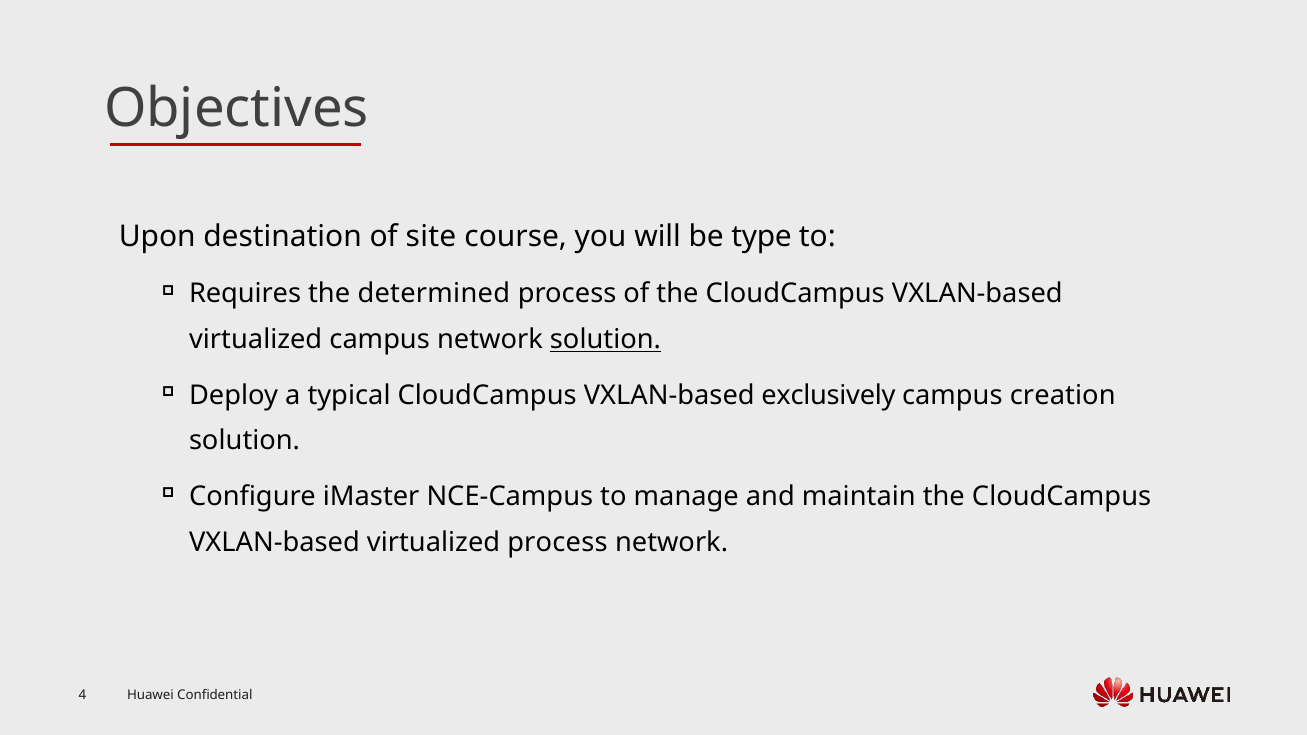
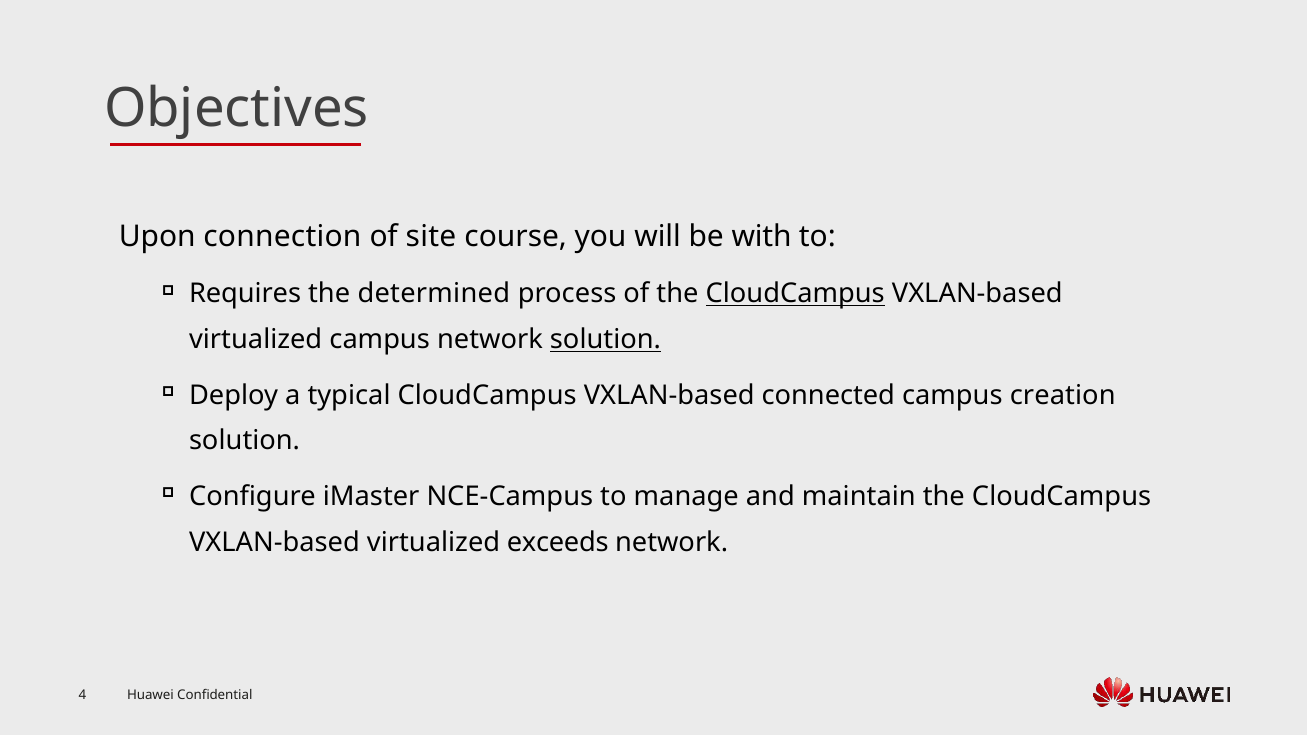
destination: destination -> connection (282, 237)
type: type -> with (762, 237)
CloudCampus underline: none -> present (795, 294)
exclusively: exclusively -> connected (828, 395)
virtualized process: process -> exceeds (558, 542)
